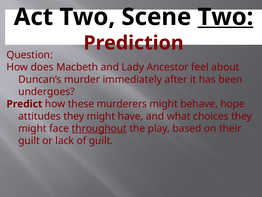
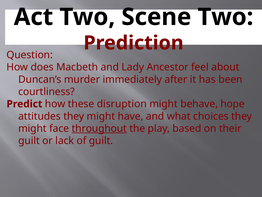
Two underline: present -> none (225, 17)
undergoes: undergoes -> courtliness (47, 91)
murderers: murderers -> disruption (122, 104)
